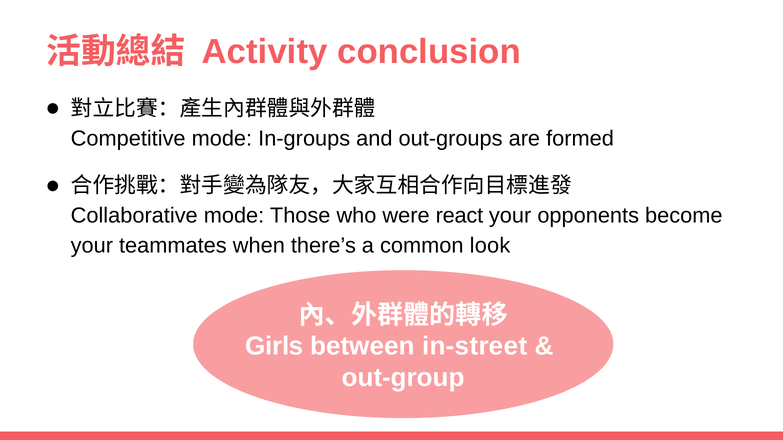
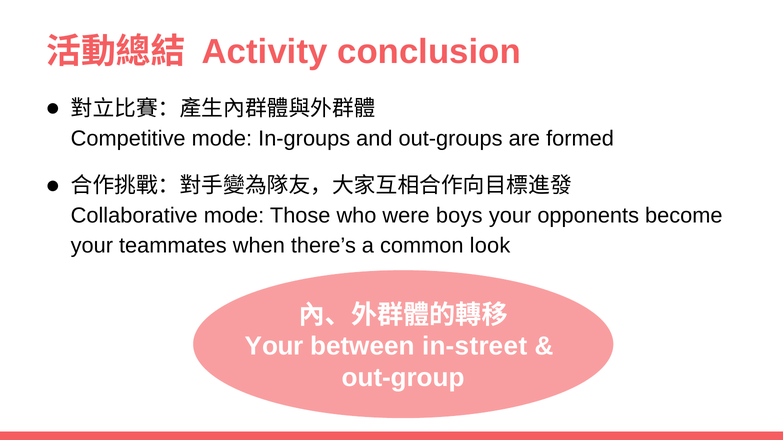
react: react -> boys (459, 216)
Girls: Girls -> Your (274, 347)
